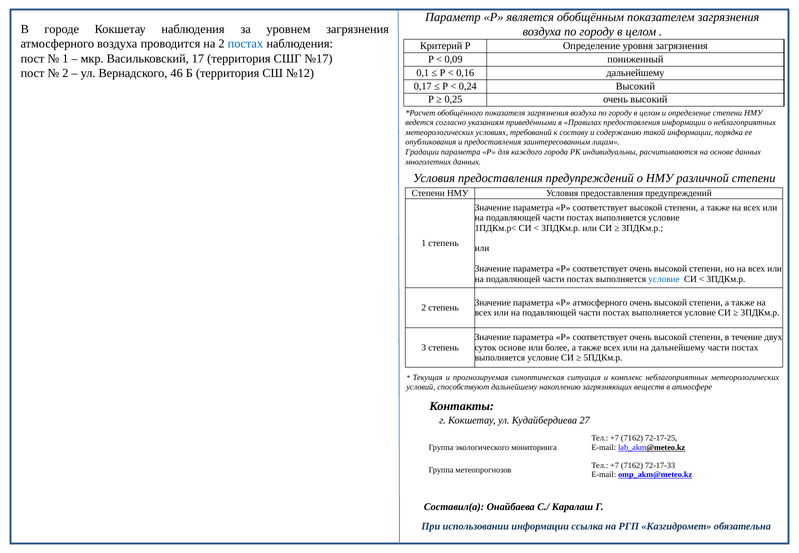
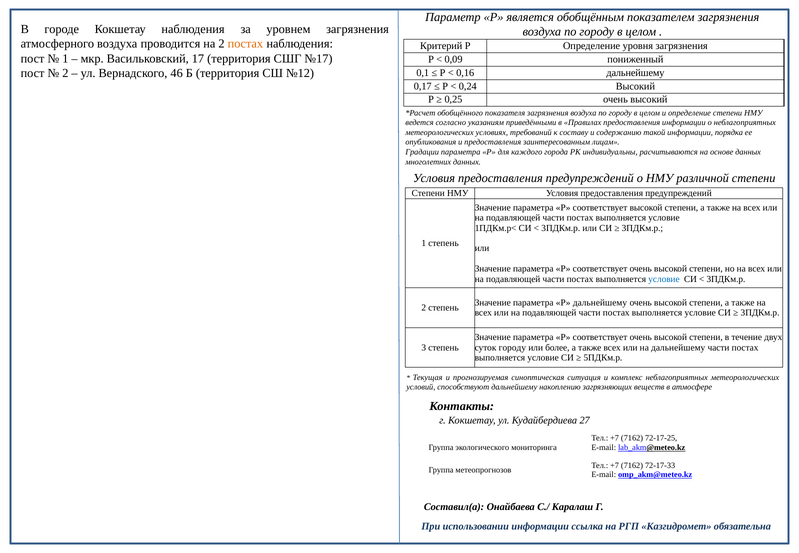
постах colour: blue -> orange (245, 44)
Р атмосферного: атмосферного -> дальнейшему (600, 303)
суток основе: основе -> городу (512, 348)
